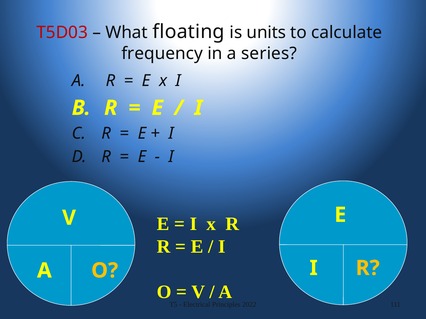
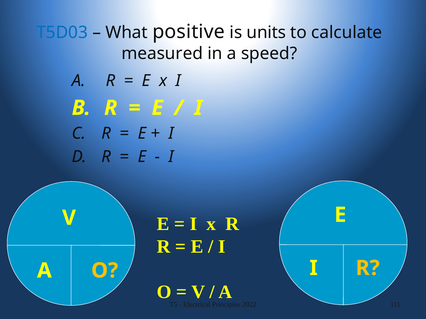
T5D03 colour: red -> blue (62, 33)
floating: floating -> positive (189, 32)
frequency: frequency -> measured (162, 54)
series: series -> speed (269, 54)
